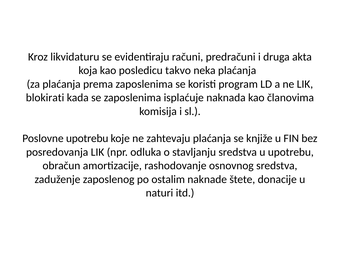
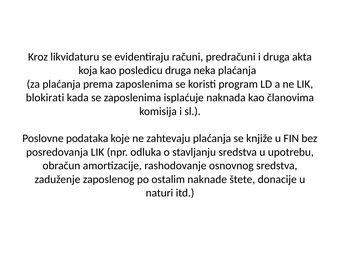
posledicu takvo: takvo -> druga (178, 70)
Poslovne upotrebu: upotrebu -> podataka (87, 138)
